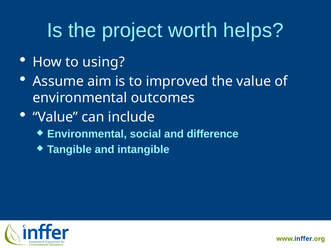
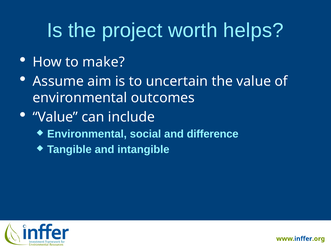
using: using -> make (104, 62)
improved: improved -> uncertain (177, 81)
